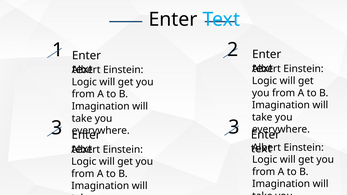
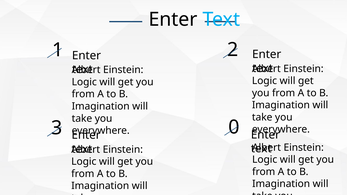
3 3: 3 -> 0 (234, 127)
